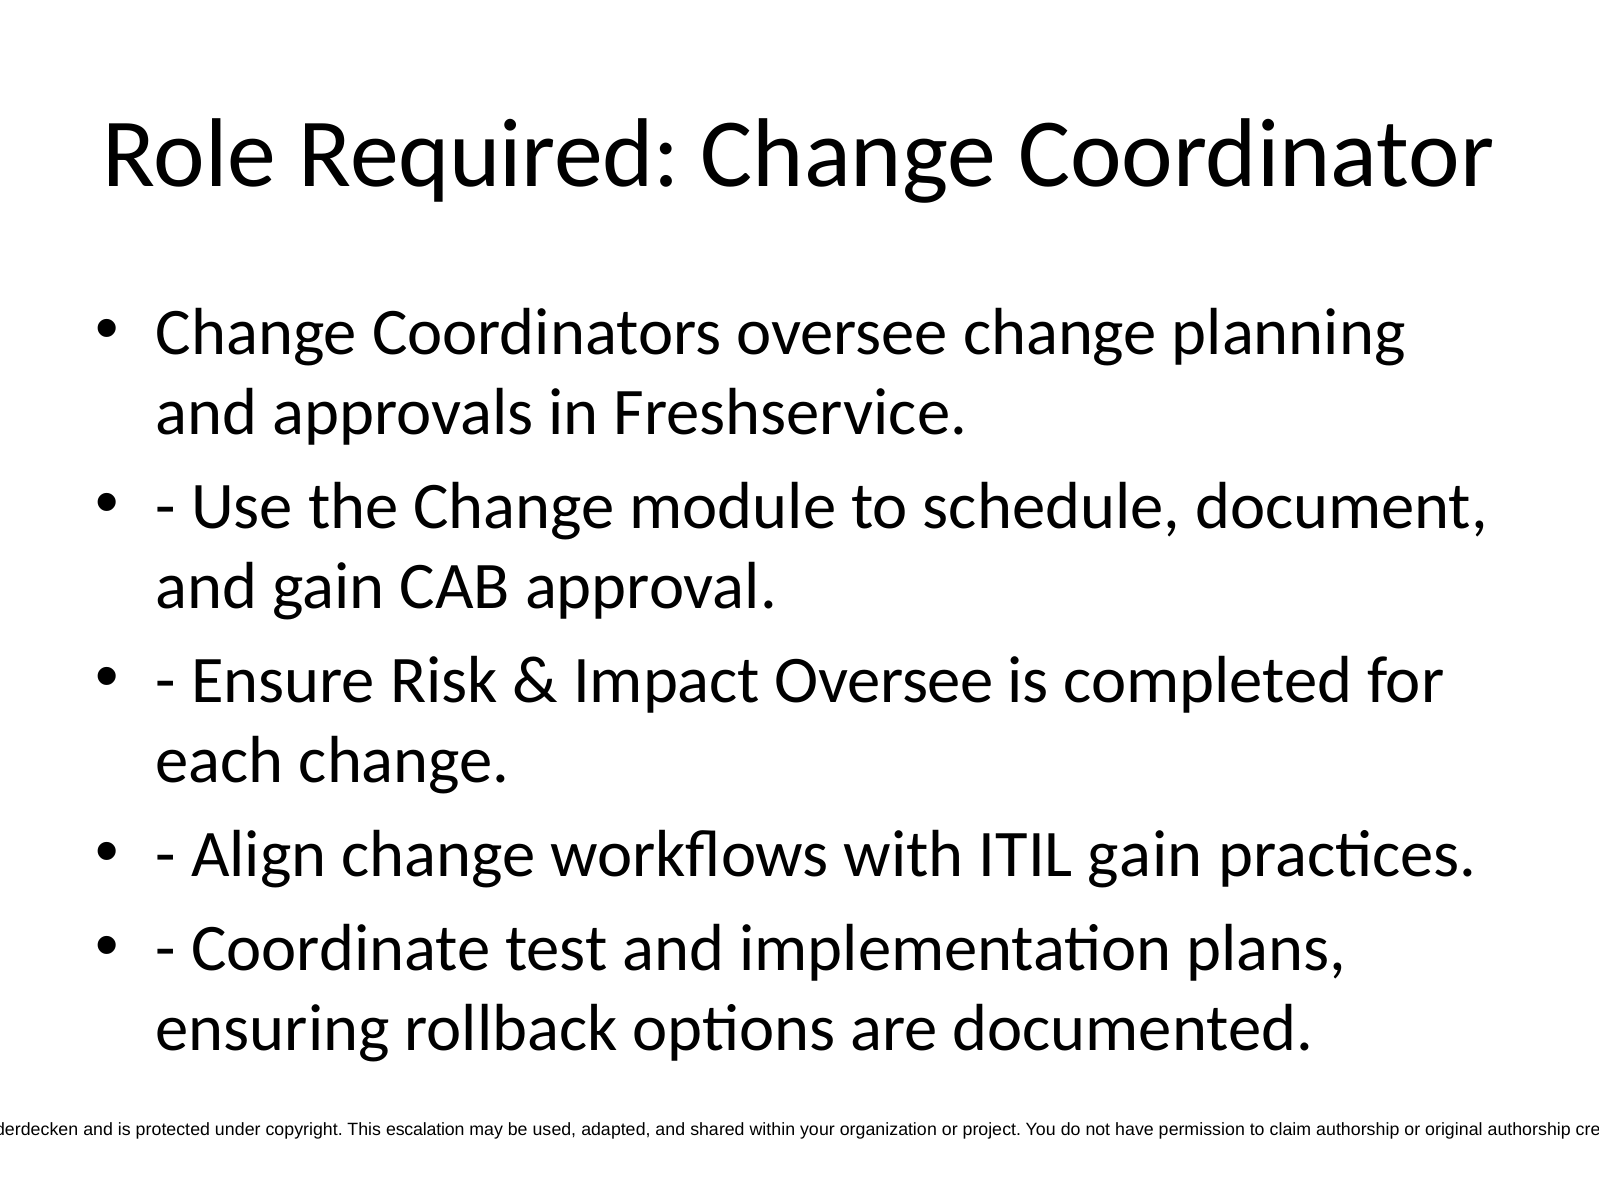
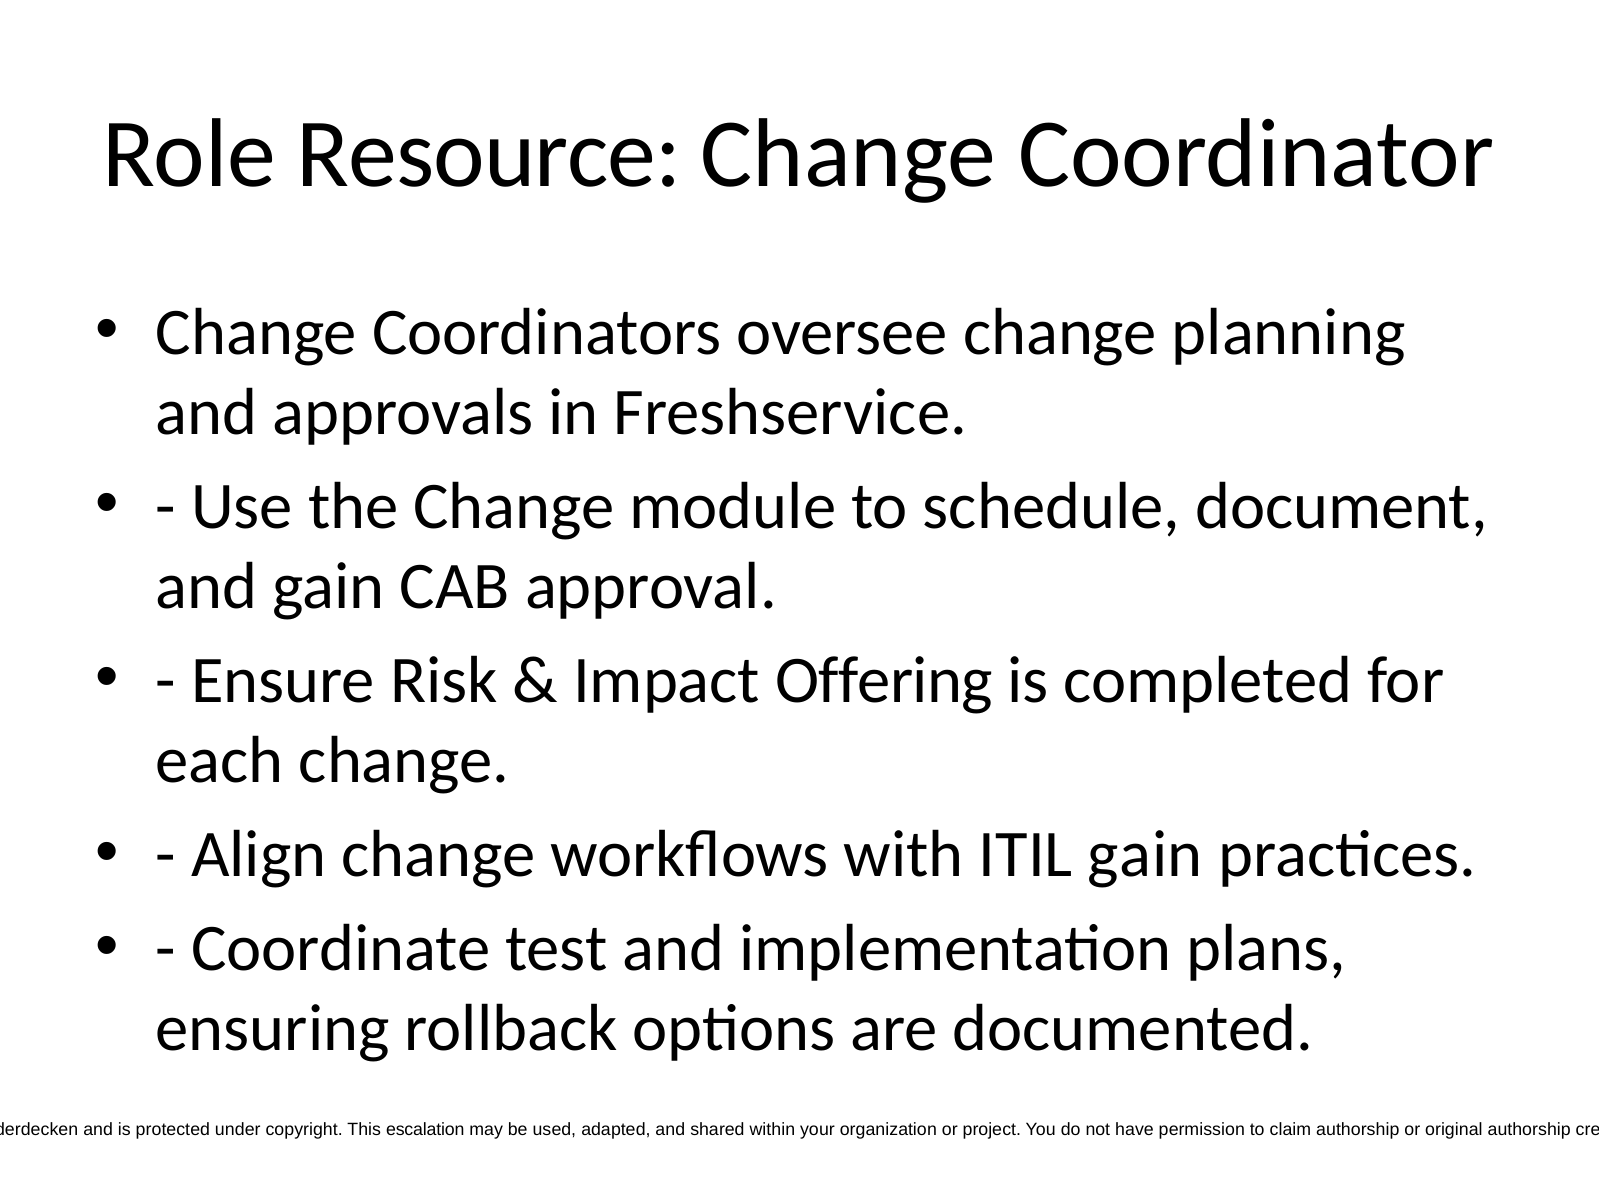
Role Required: Required -> Resource (489, 155)
Impact Oversee: Oversee -> Offering (884, 681)
